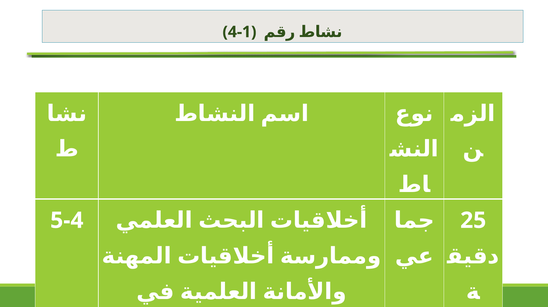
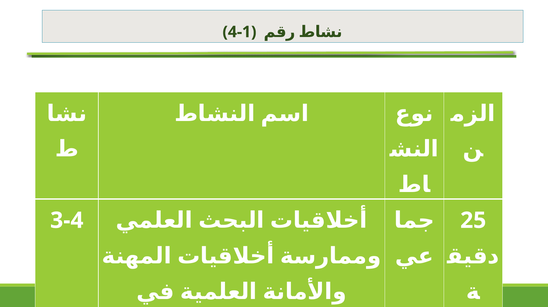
5-4: 5-4 -> 3-4 (67, 220)
